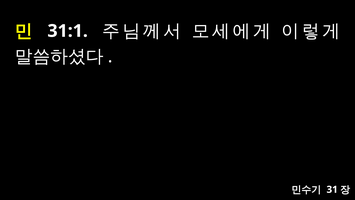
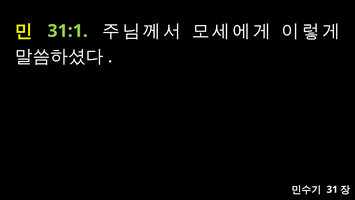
31:1 colour: white -> light green (68, 31)
